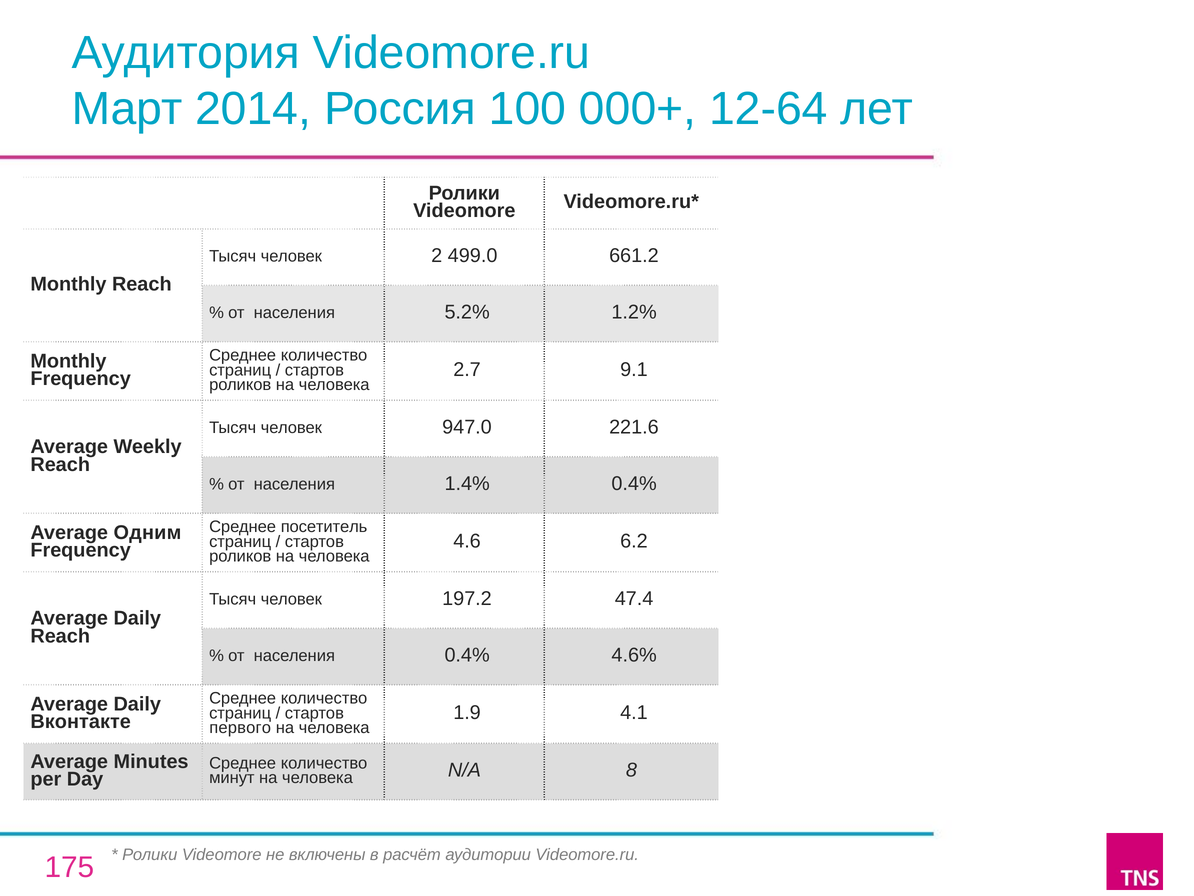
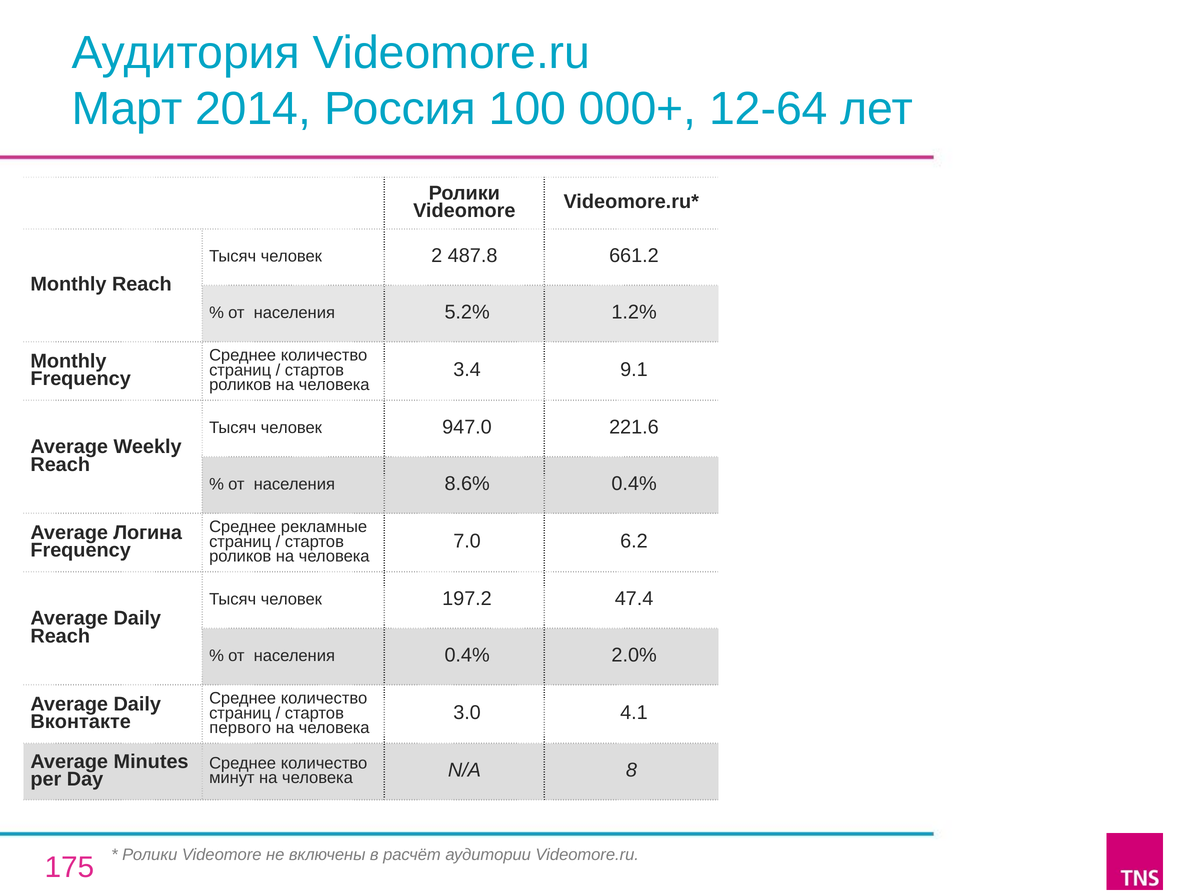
499.0: 499.0 -> 487.8 (473, 256)
2.7: 2.7 -> 3.4 (467, 370)
1.4%: 1.4% -> 8.6% (467, 484)
посетитель: посетитель -> рекламные (324, 526)
Одним: Одним -> Логина (148, 532)
4.6: 4.6 -> 7.0 (467, 541)
4.6%: 4.6% -> 2.0% (634, 655)
1.9: 1.9 -> 3.0 (467, 712)
